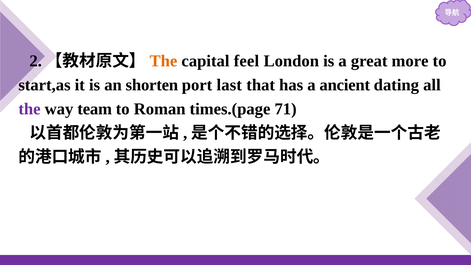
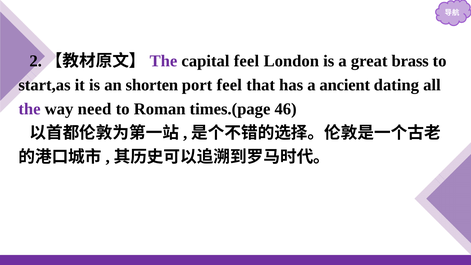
The colour: orange -> purple (163, 61)
more: more -> brass (410, 61)
port last: last -> feel (229, 85)
team: team -> need (95, 109)
71: 71 -> 46 (286, 109)
